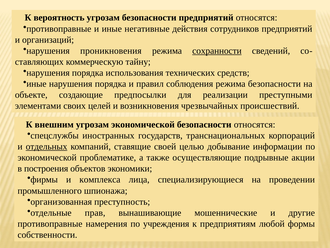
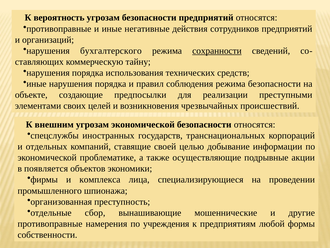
проникновения: проникновения -> бухгалтерского (111, 51)
отдельных underline: present -> none (47, 146)
построения: построения -> появляется (46, 168)
прав: прав -> сбор (95, 212)
